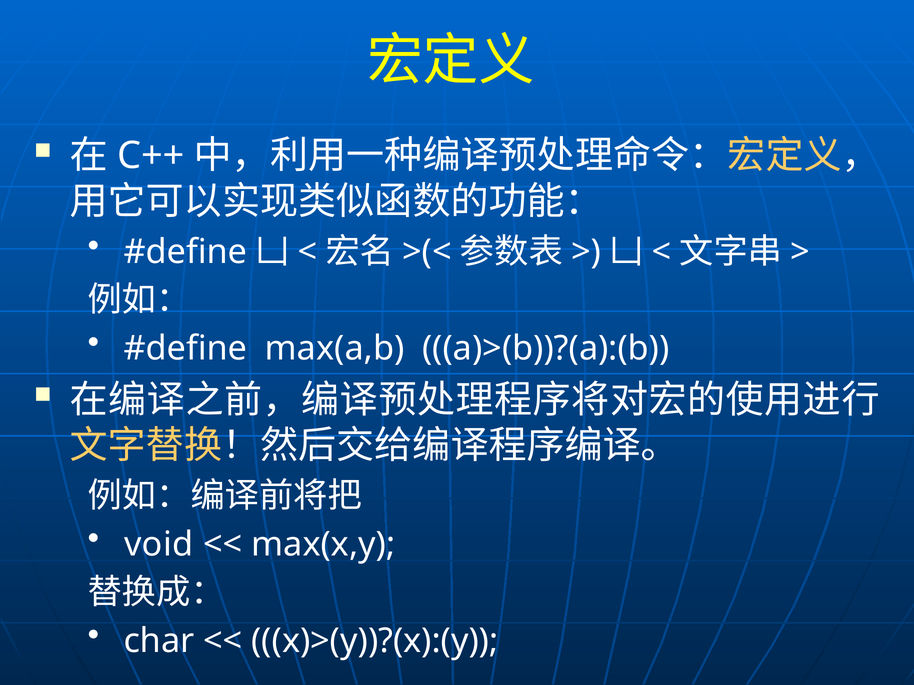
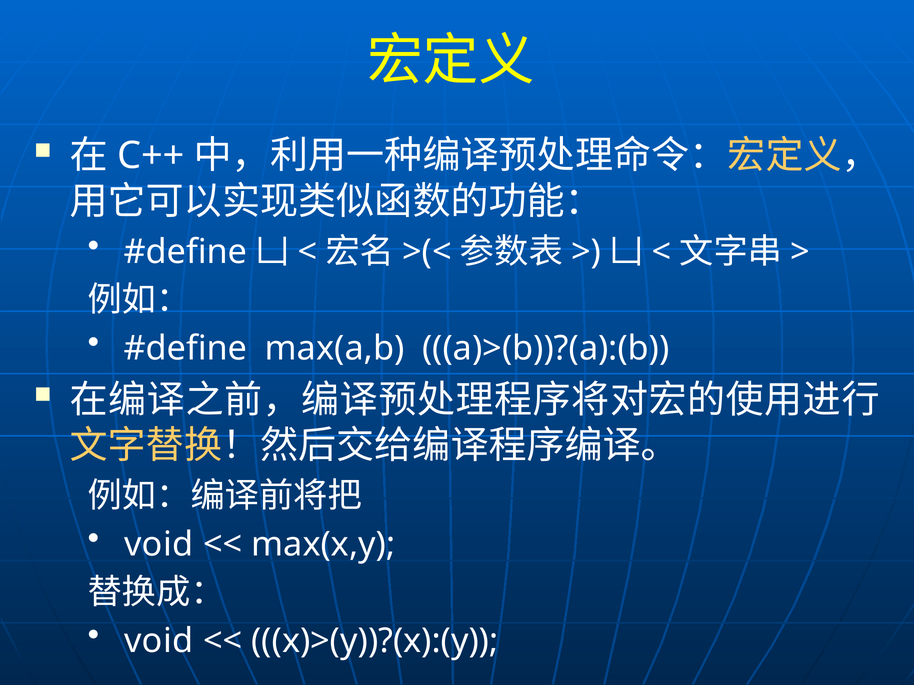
char: char -> void (159, 641)
